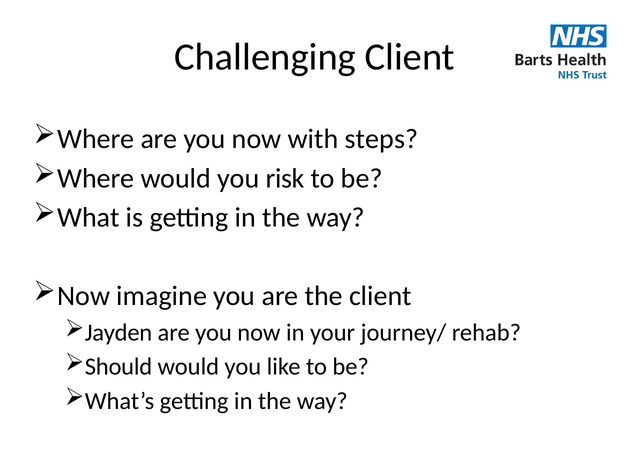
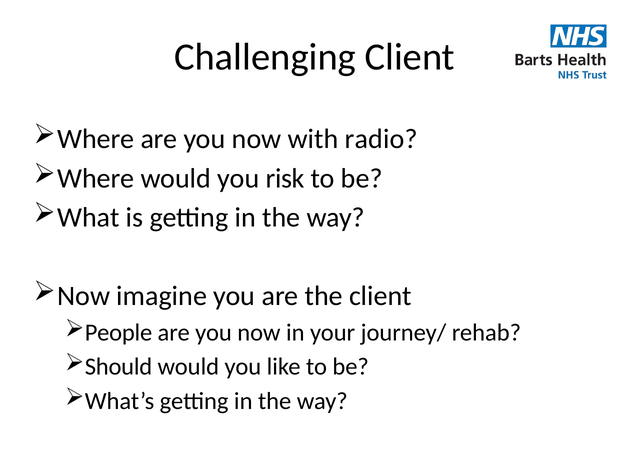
steps: steps -> radio (381, 139)
Jayden: Jayden -> People (118, 333)
